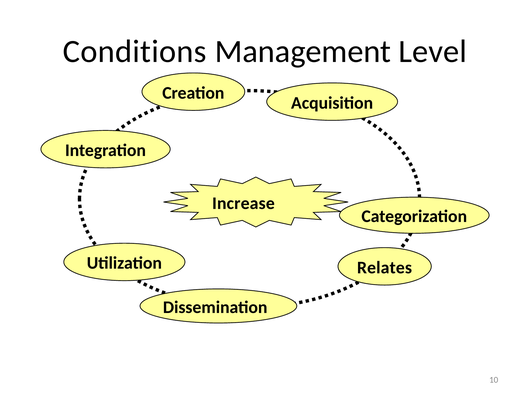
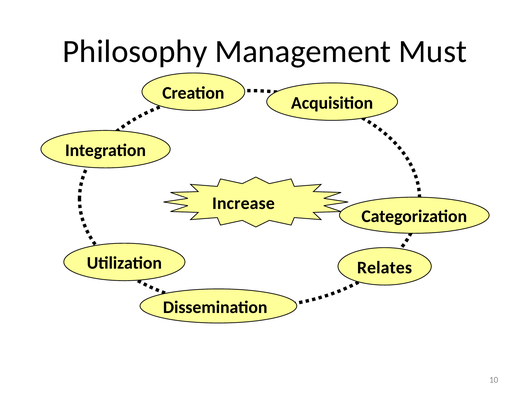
Conditions: Conditions -> Philosophy (135, 51)
Level: Level -> Must (433, 51)
